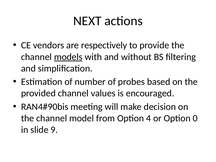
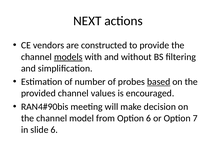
respectively: respectively -> constructed (104, 45)
based underline: none -> present (159, 82)
Option 4: 4 -> 6 (149, 118)
0: 0 -> 7 (195, 118)
slide 9: 9 -> 6 (54, 130)
